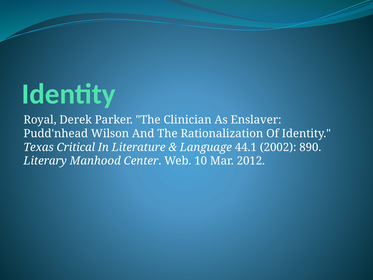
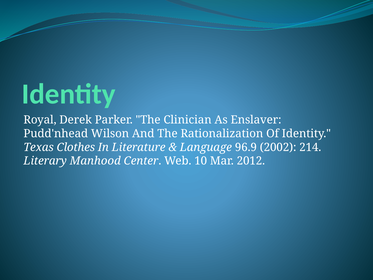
Critical: Critical -> Clothes (76, 147)
44.1: 44.1 -> 96.9 (246, 147)
890: 890 -> 214 (310, 147)
